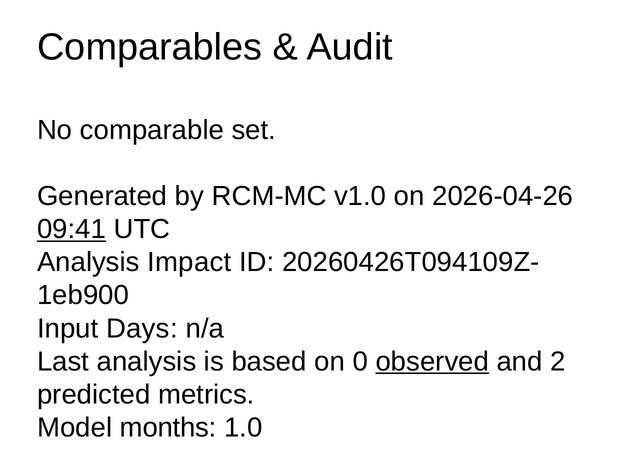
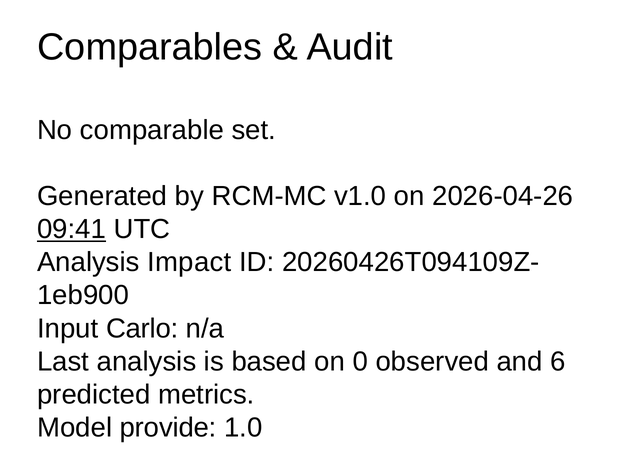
Days: Days -> Carlo (142, 328)
observed underline: present -> none (432, 362)
2: 2 -> 6 (558, 362)
months: months -> provide (168, 428)
